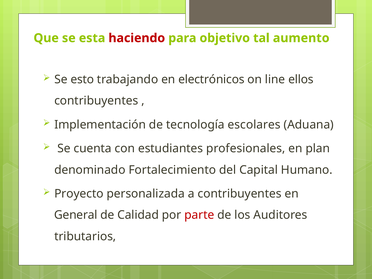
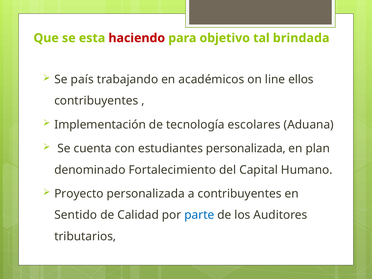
aumento: aumento -> brindada (301, 38)
esto: esto -> país (82, 79)
electrónicos: electrónicos -> académicos (211, 79)
estudiantes profesionales: profesionales -> personalizada (246, 148)
General: General -> Sentido (76, 215)
parte colour: red -> blue (199, 215)
